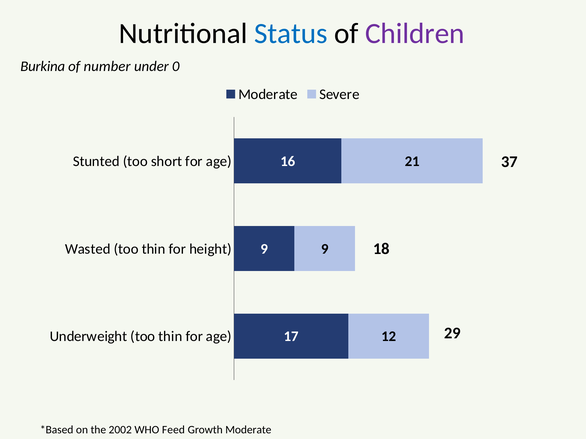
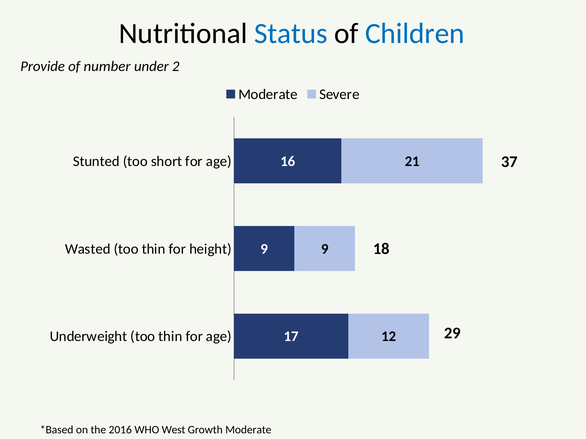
Children colour: purple -> blue (415, 34)
Burkina: Burkina -> Provide (43, 66)
0: 0 -> 2 (176, 66)
2002: 2002 -> 2016 (120, 430)
Feed: Feed -> West (174, 430)
